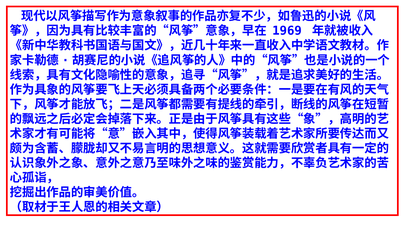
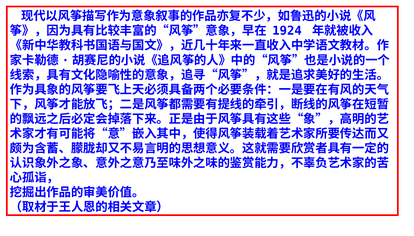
1969: 1969 -> 1924 (287, 31)
